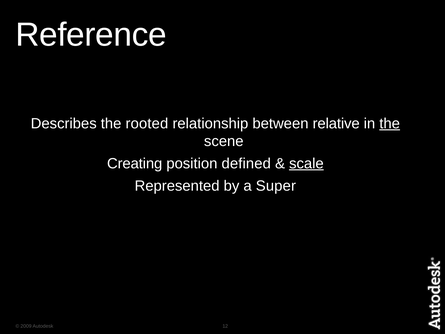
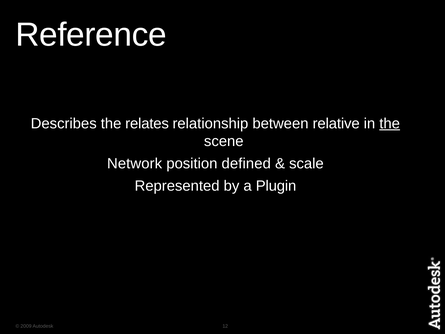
rooted: rooted -> relates (147, 123)
Creating: Creating -> Network (135, 163)
scale underline: present -> none (306, 163)
Super: Super -> Plugin (276, 186)
